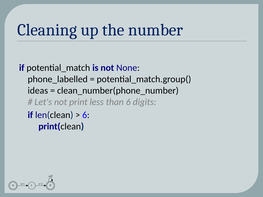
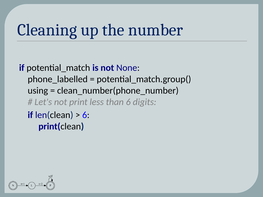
ideas: ideas -> using (38, 91)
